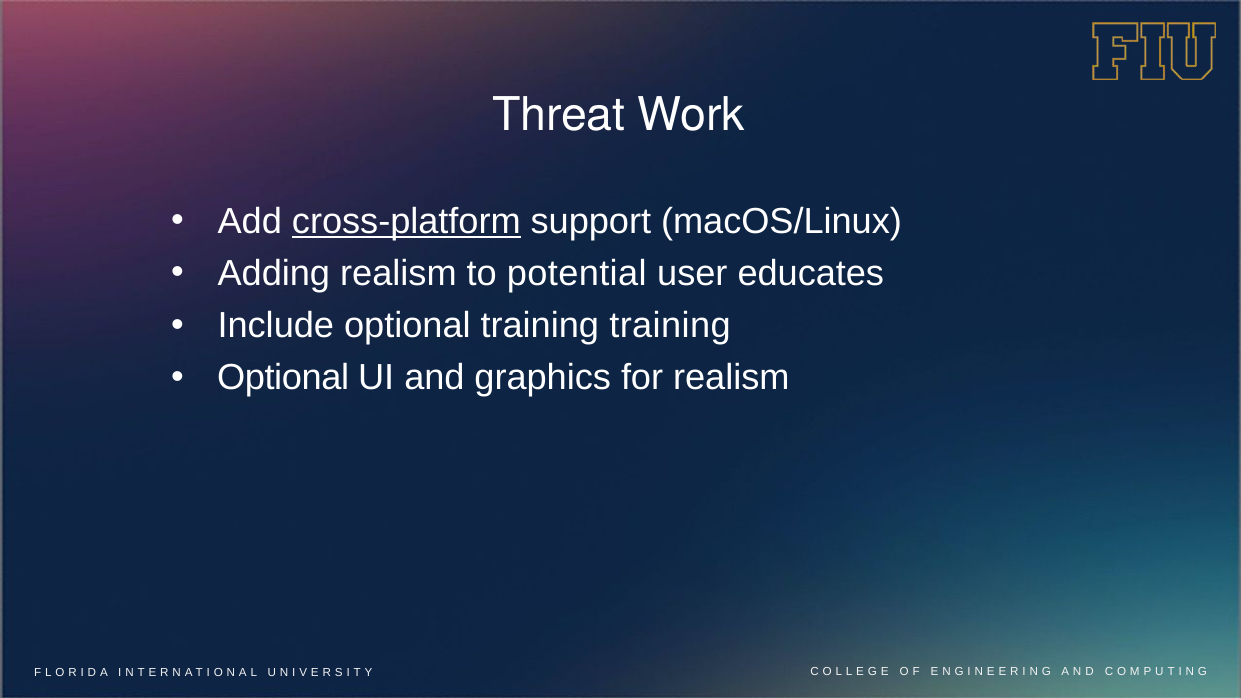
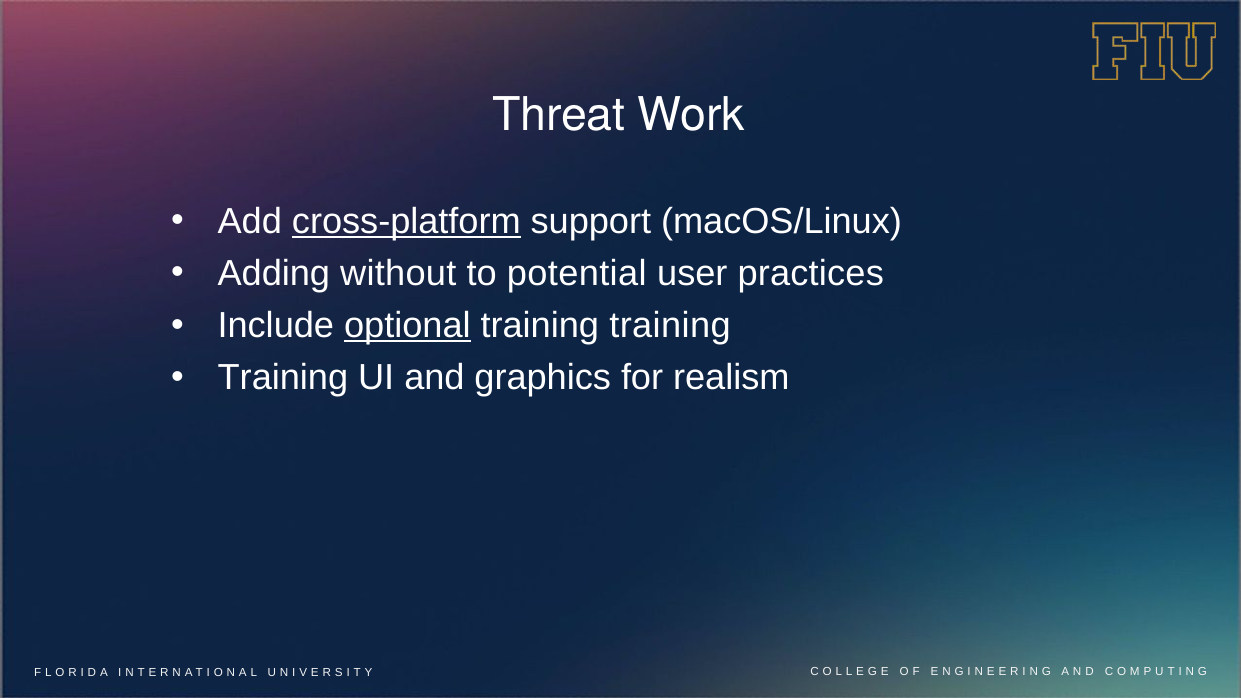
Adding realism: realism -> without (398, 274)
educates: educates -> practices (811, 274)
optional underline: none -> present (407, 326)
Optional: Optional -> Training (283, 378)
